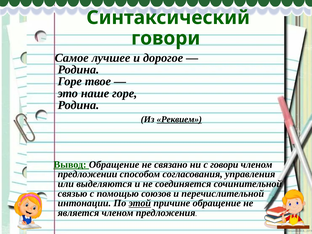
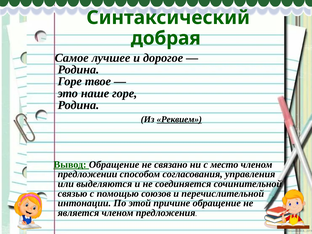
говори: говори -> добрая (166, 38)
с говори: говори -> место (224, 164)
этой underline: present -> none (140, 203)
